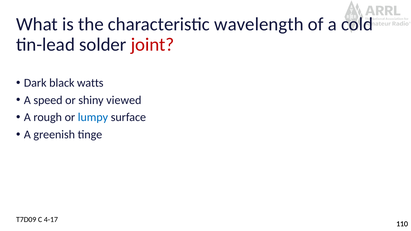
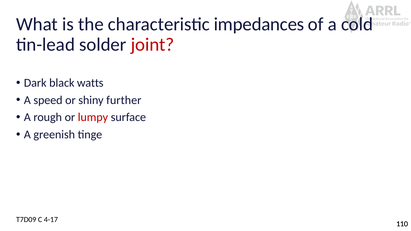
wavelength: wavelength -> impedances (259, 24)
viewed: viewed -> further (124, 100)
lumpy colour: blue -> red (93, 117)
